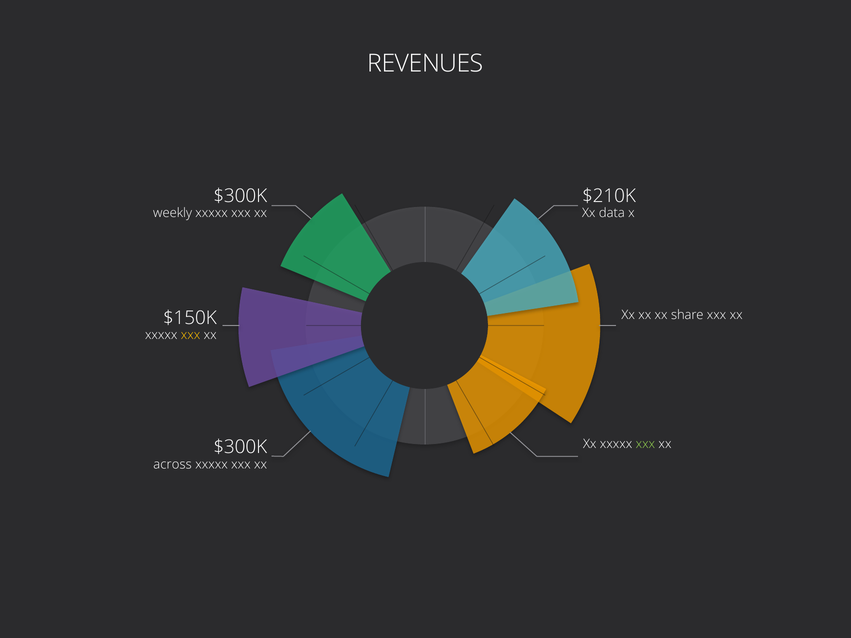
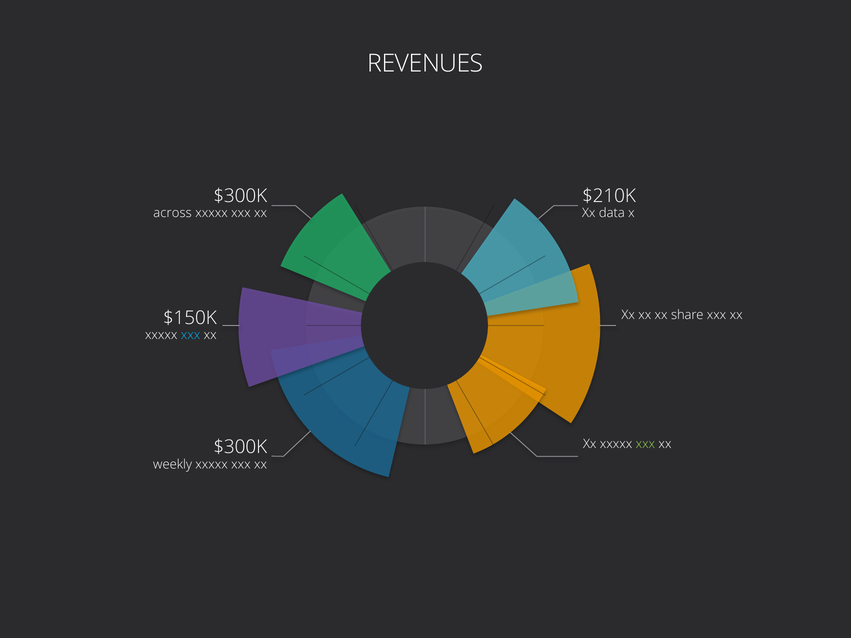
weekly: weekly -> across (172, 213)
xxx colour: yellow -> light blue (191, 335)
across: across -> weekly (173, 465)
